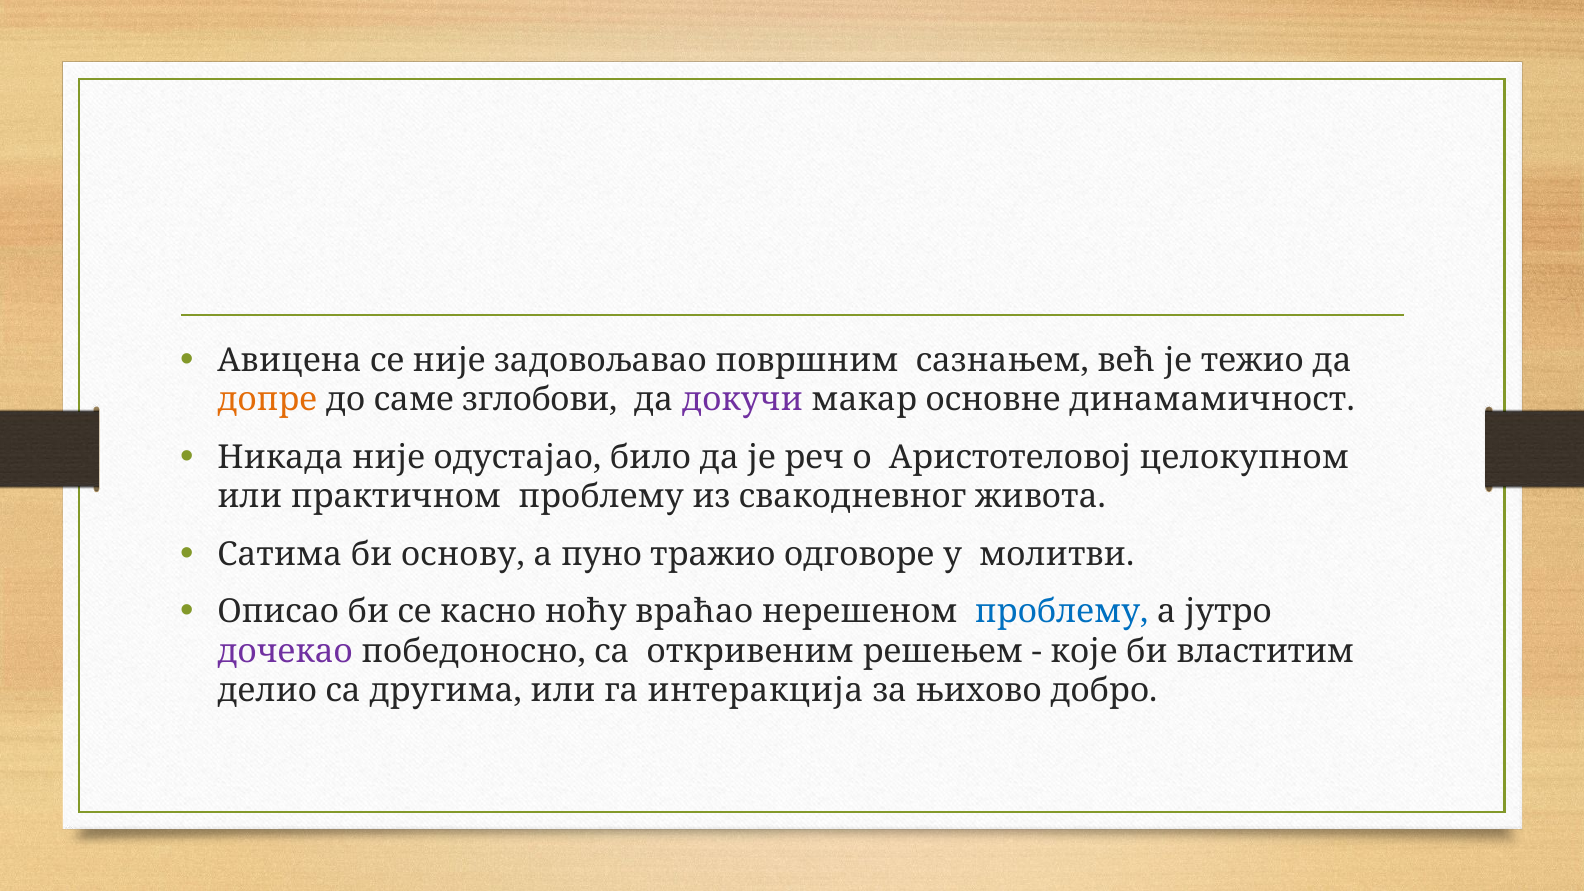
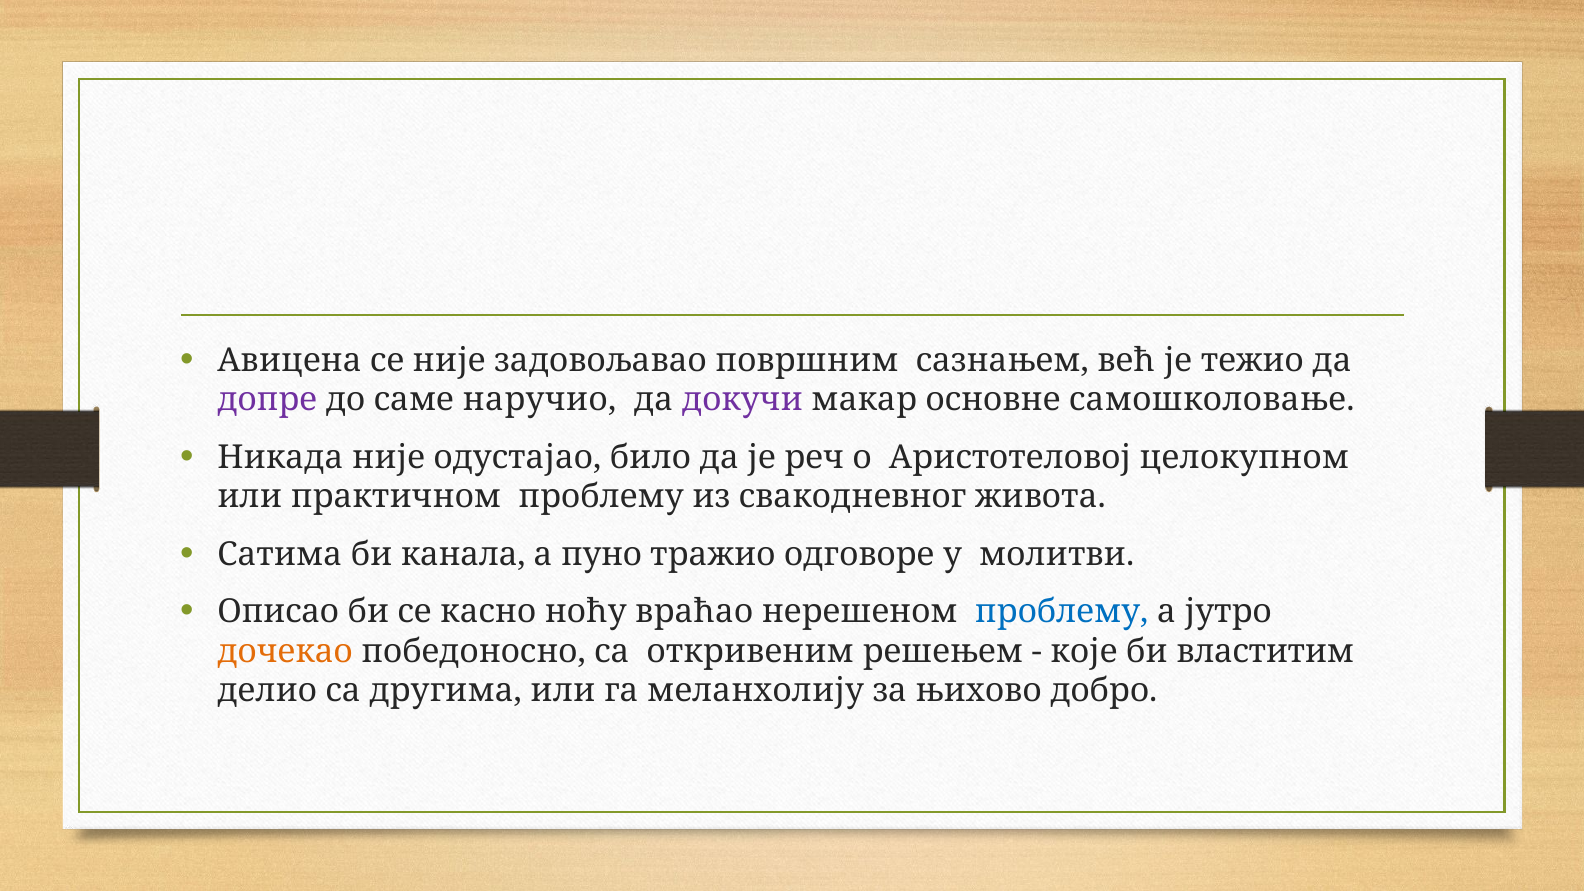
допре colour: orange -> purple (267, 400)
зглобови: зглобови -> наручио (539, 400)
динамамичност: динамамичност -> самошколовање (1212, 400)
основу: основу -> канала (463, 554)
дочекао colour: purple -> orange (285, 651)
интеракција: интеракција -> меланхолију (756, 691)
